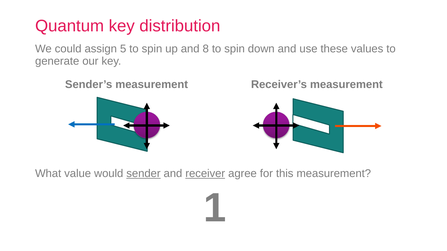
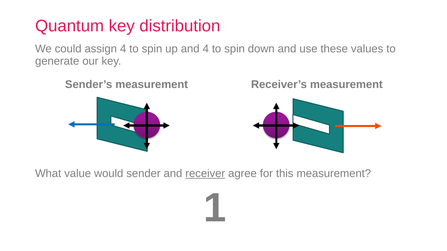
assign 5: 5 -> 4 (123, 49)
and 8: 8 -> 4 (206, 49)
sender underline: present -> none (143, 174)
